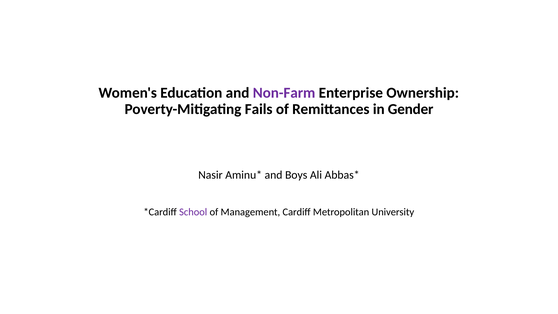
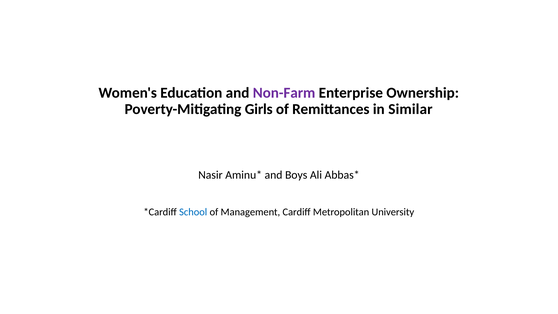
Fails: Fails -> Girls (259, 109)
Gender: Gender -> Similar (410, 109)
School colour: purple -> blue (193, 212)
